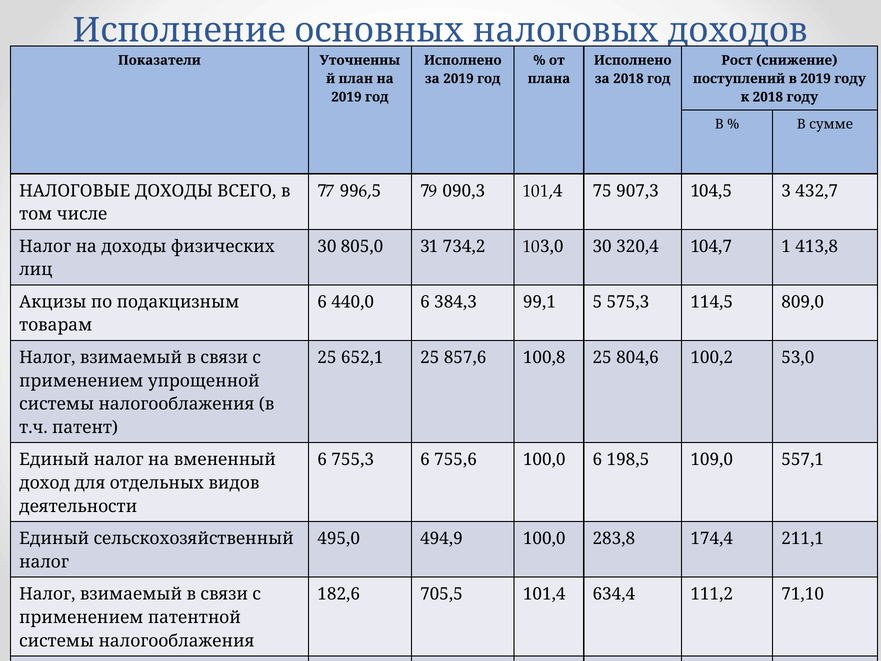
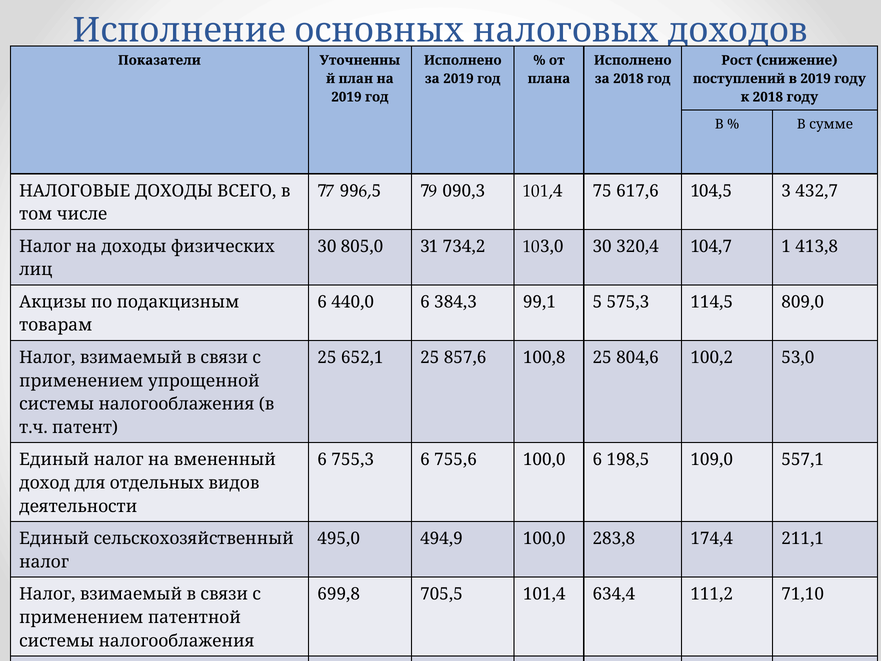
907,3: 907,3 -> 617,6 (638, 191)
182,6: 182,6 -> 699,8 (339, 594)
